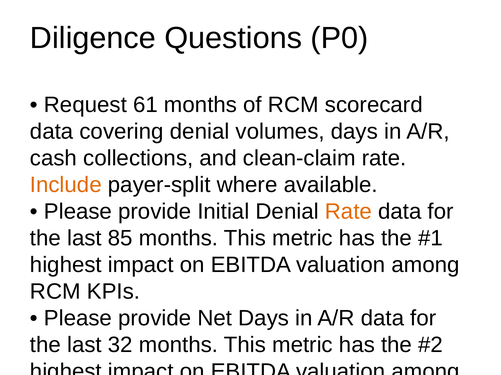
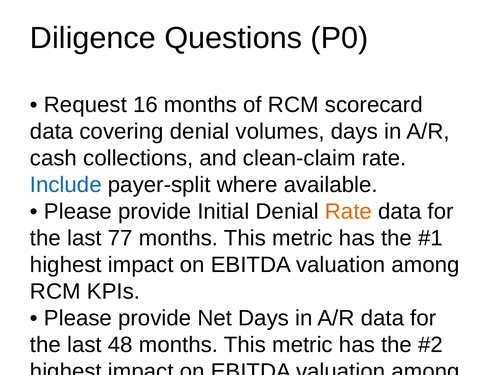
61: 61 -> 16 (145, 105)
Include colour: orange -> blue (66, 185)
85: 85 -> 77 (120, 239)
32: 32 -> 48 (120, 346)
